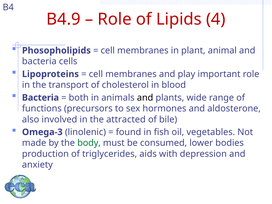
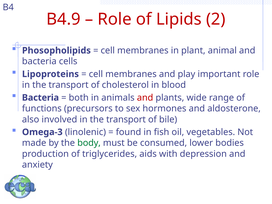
4: 4 -> 2 (216, 19)
and colour: black -> red (145, 98)
involved in the attracted: attracted -> transport (126, 119)
